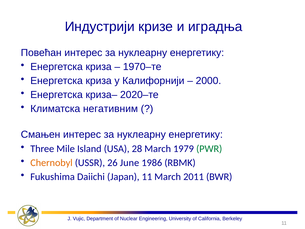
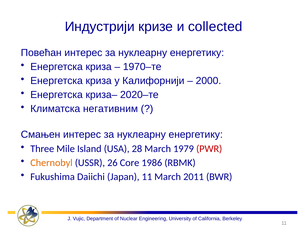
иградња: иградња -> collected (215, 27)
PWR colour: green -> red (209, 149)
June: June -> Core (130, 163)
